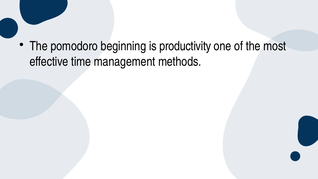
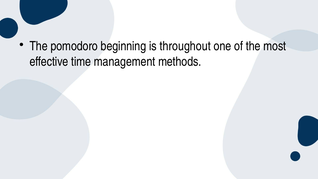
productivity: productivity -> throughout (185, 46)
